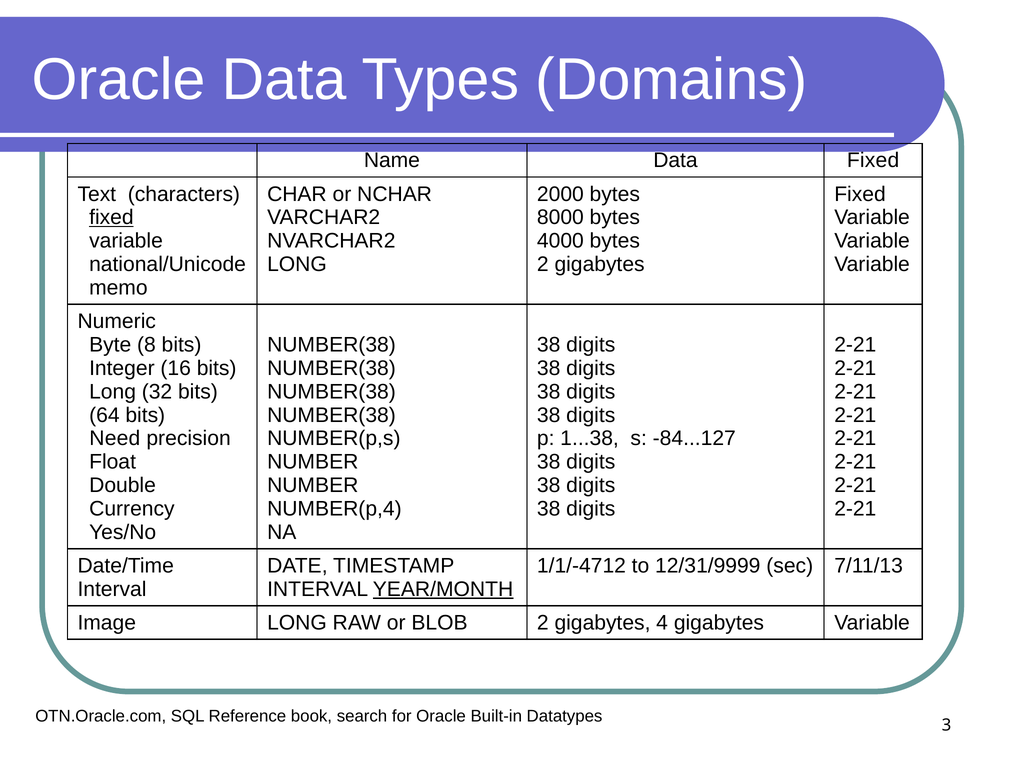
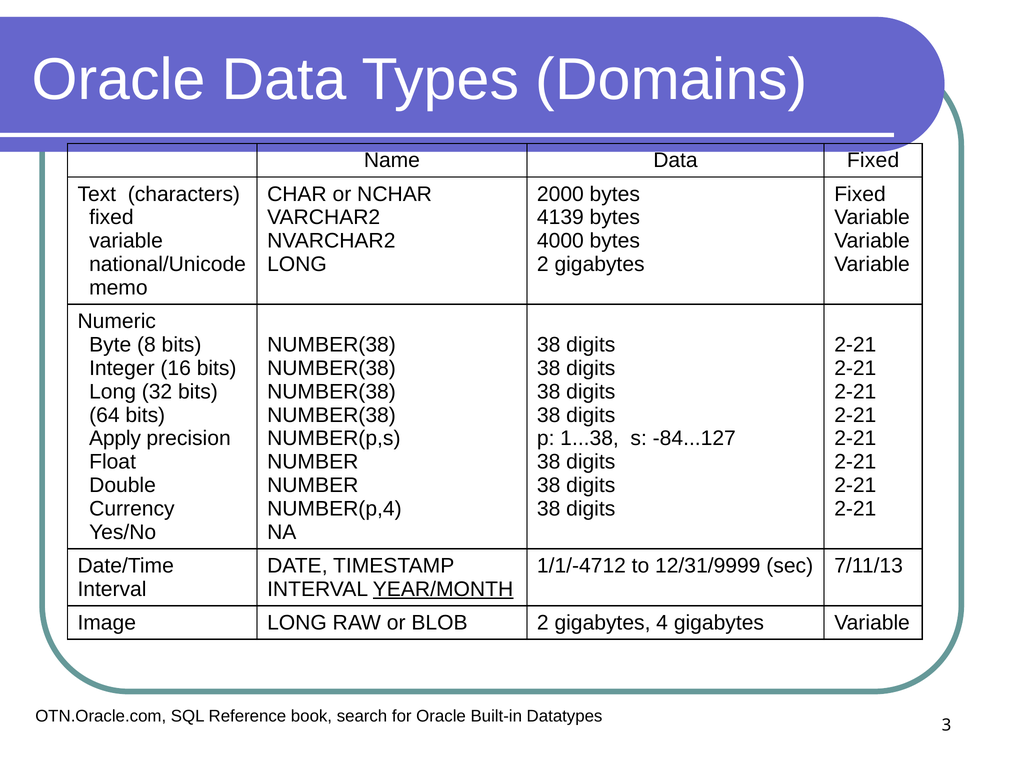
fixed underline: present -> none (111, 218)
8000: 8000 -> 4139 (560, 218)
Need: Need -> Apply (115, 439)
